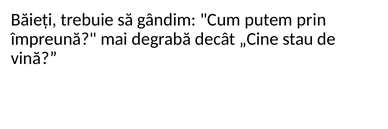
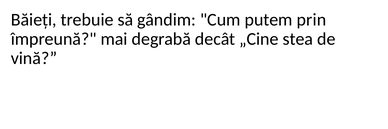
stau: stau -> stea (298, 39)
